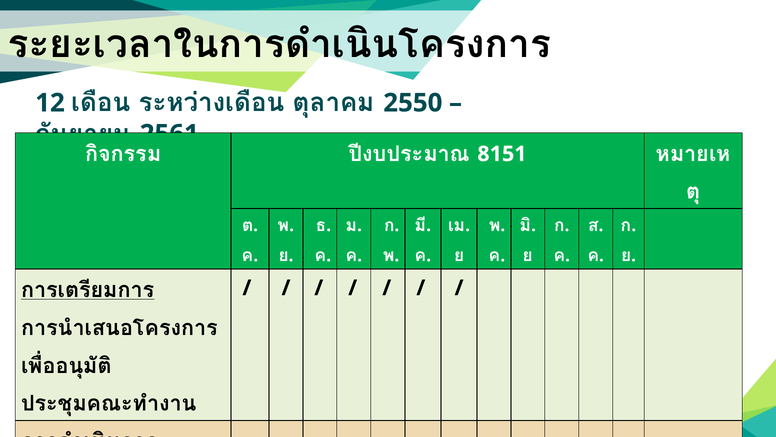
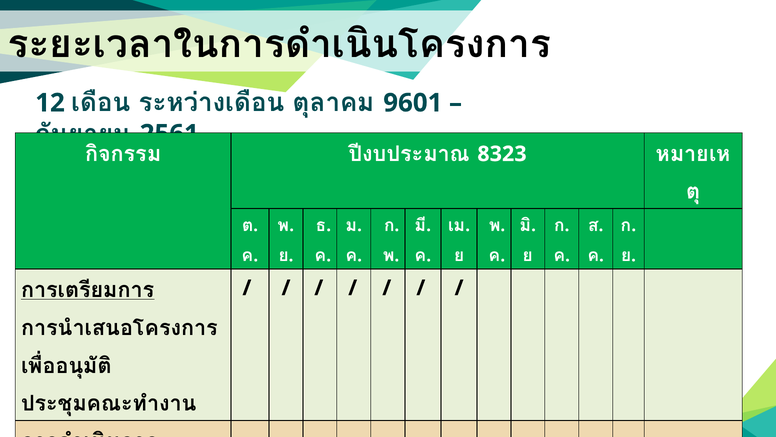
2550: 2550 -> 9601 (413, 103)
8151: 8151 -> 8323 (502, 154)
